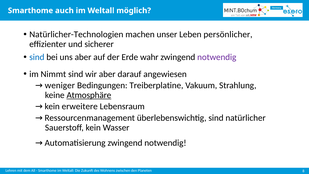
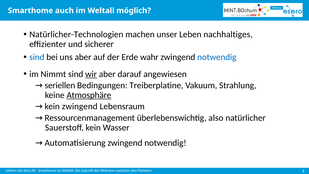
persönlicher: persönlicher -> nachhaltiges (228, 34)
notwendig colour: purple -> blue (217, 57)
wir underline: none -> present (91, 74)
weniger: weniger -> seriellen (60, 85)
kein erweitere: erweitere -> zwingend (80, 106)
überlebenswichtig sind: sind -> also (216, 118)
